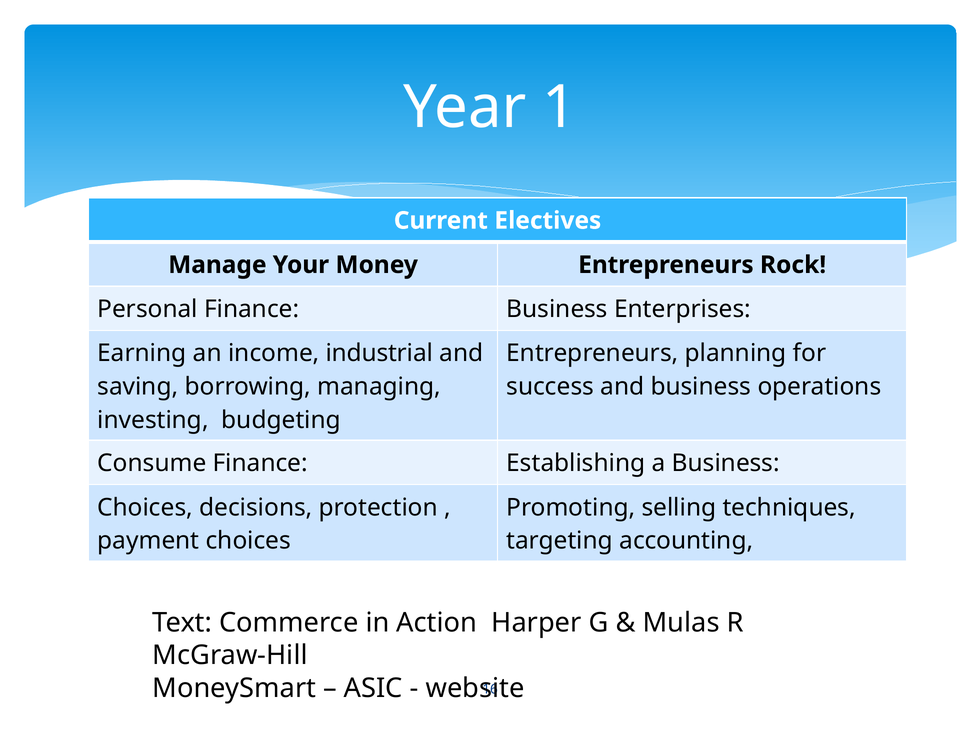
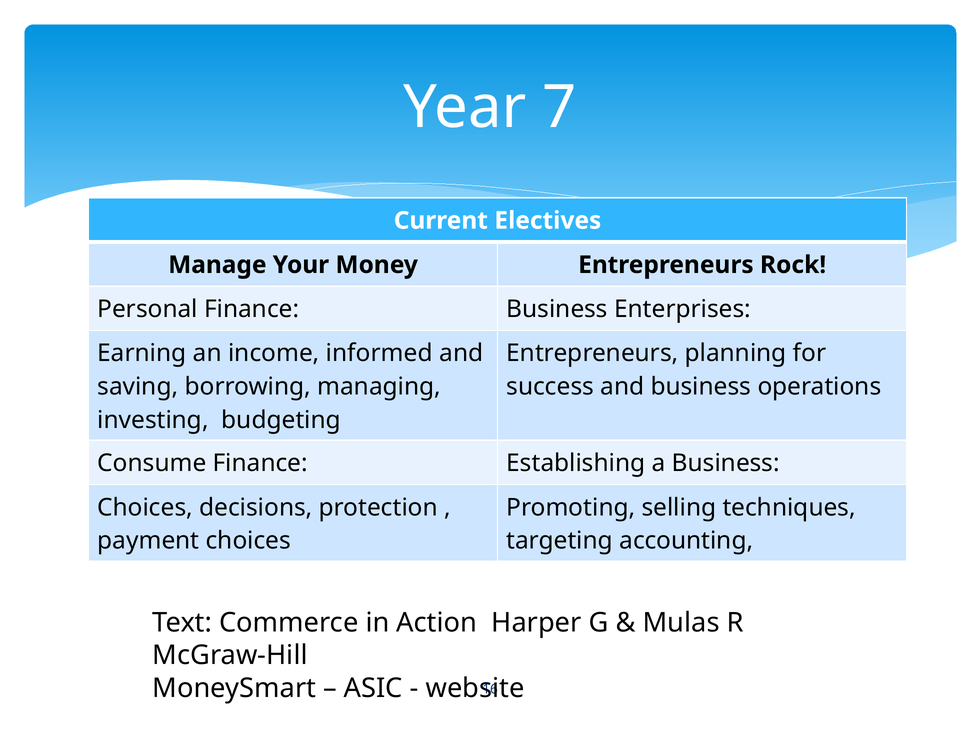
1: 1 -> 7 (559, 108)
industrial: industrial -> informed (379, 353)
